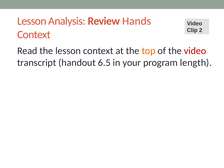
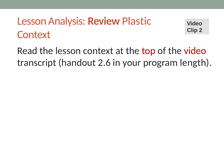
Hands: Hands -> Plastic (137, 21)
top colour: orange -> red (149, 51)
6.5: 6.5 -> 2.6 (104, 63)
